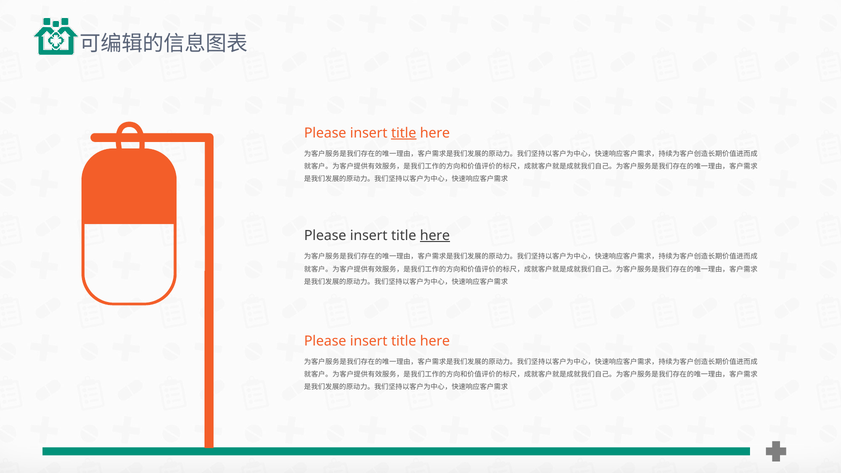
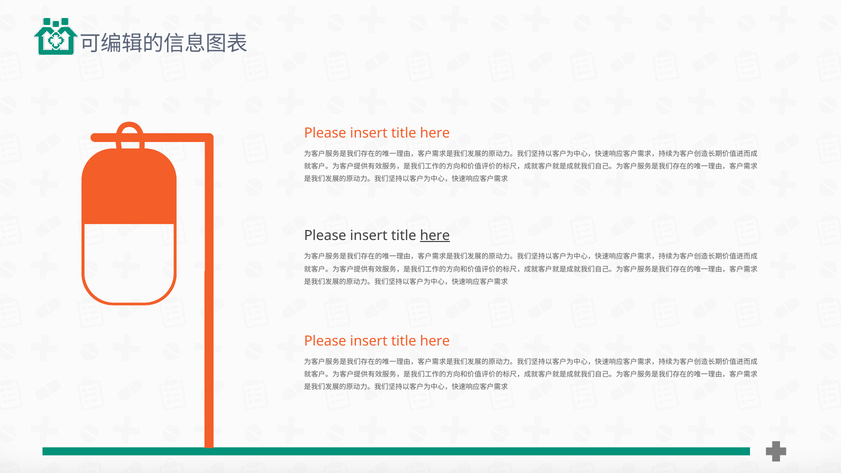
title underline: present -> none (404, 133)
